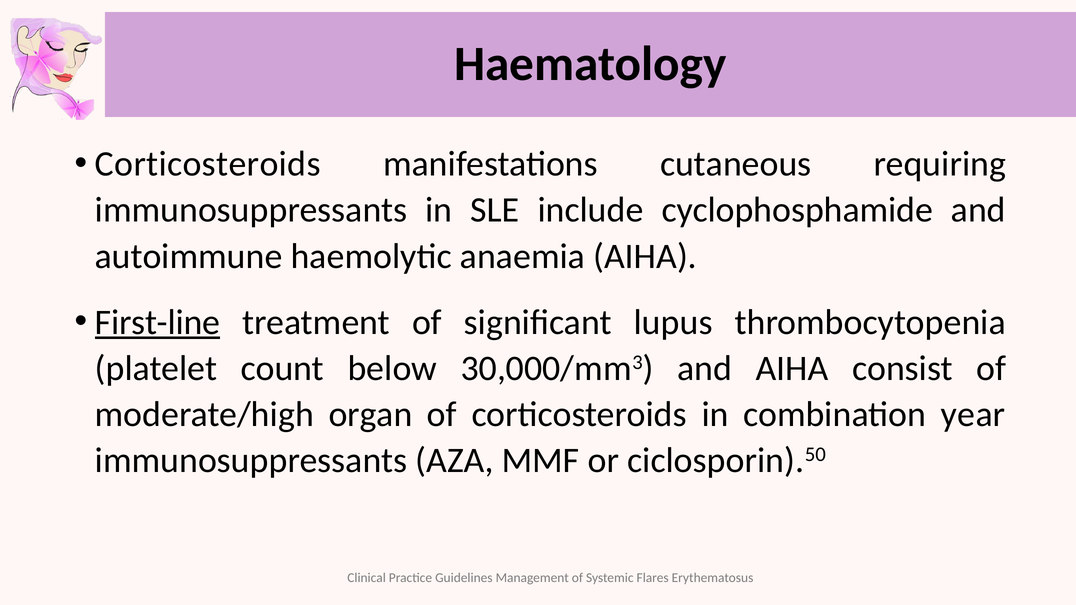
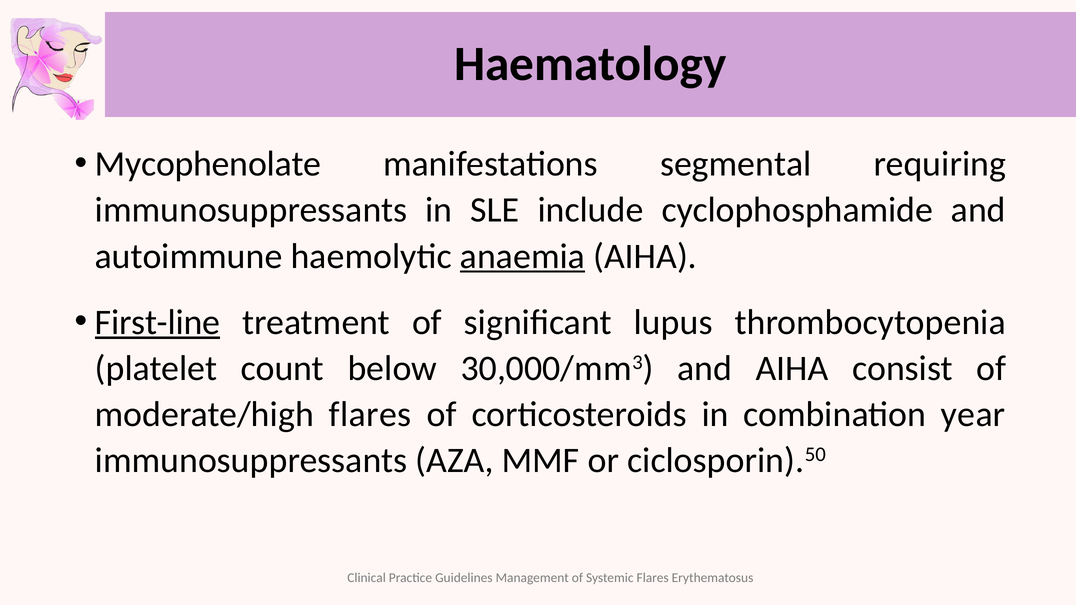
Corticosteroids: Corticosteroids -> Mycophenolate (208, 164)
cutaneous: cutaneous -> segmental (736, 164)
anaemia underline: none -> present (523, 256)
moderate/high organ: organ -> flares (370, 415)
